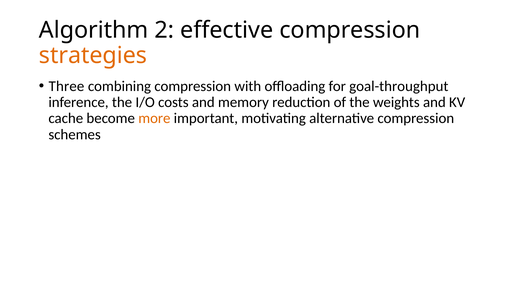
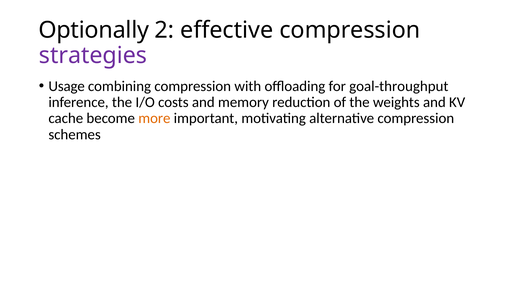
Algorithm: Algorithm -> Optionally (94, 30)
strategies colour: orange -> purple (93, 55)
Three: Three -> Usage (67, 86)
